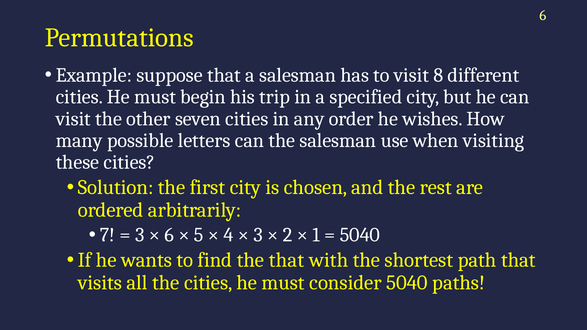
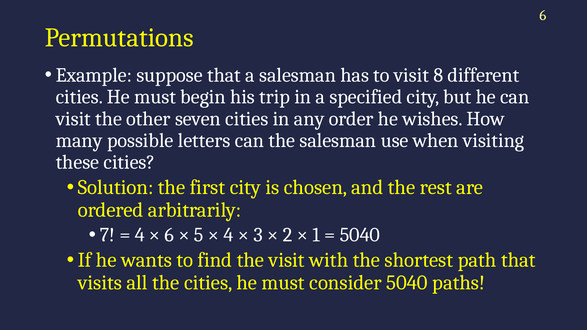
3: 3 -> 4 (140, 235)
the that: that -> visit (287, 260)
